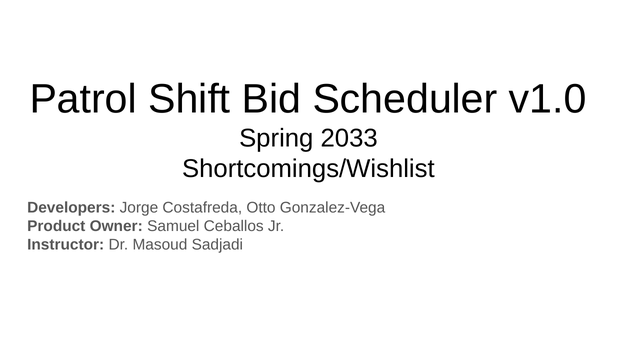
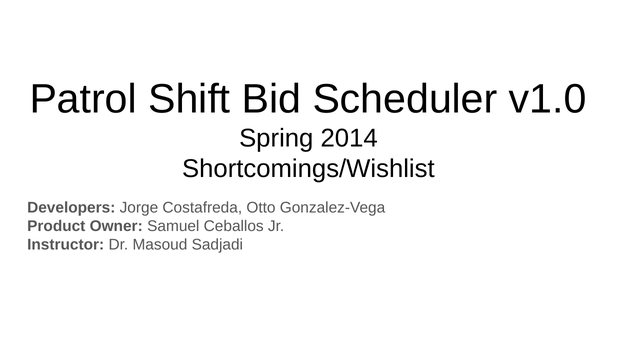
2033: 2033 -> 2014 (349, 138)
